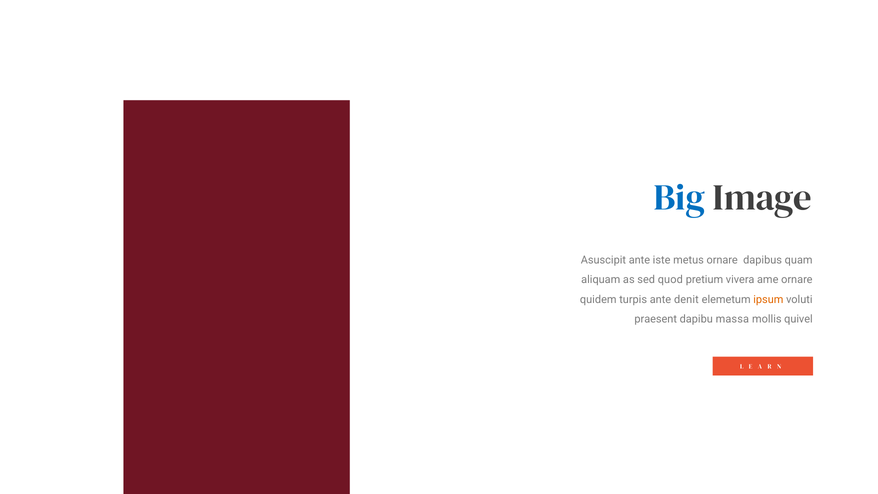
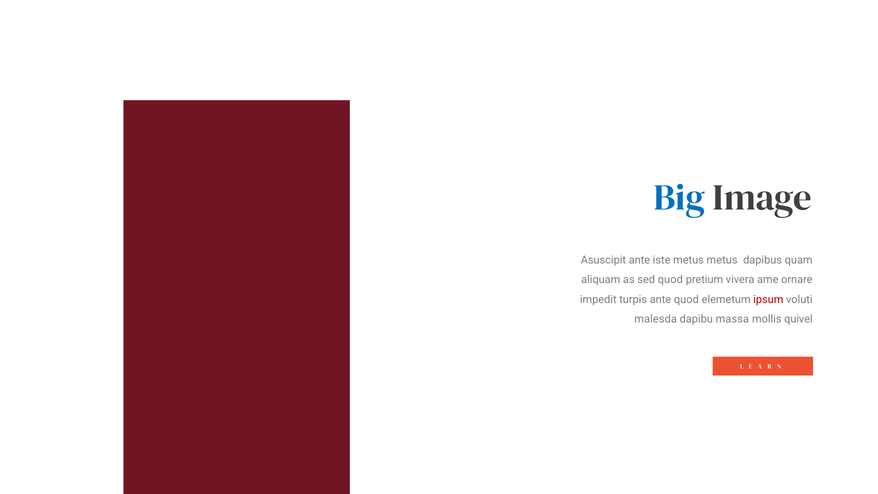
metus ornare: ornare -> metus (722, 260)
quidem: quidem -> impedit (598, 299)
ante denit: denit -> quod (686, 299)
ipsum colour: orange -> red (768, 299)
praesent: praesent -> malesda (656, 319)
